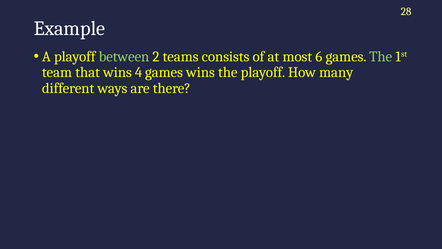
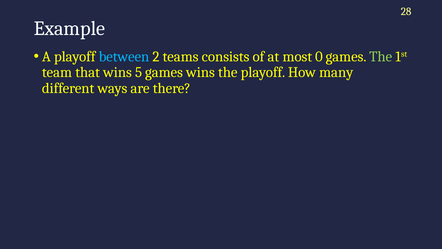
between colour: light green -> light blue (124, 56)
6: 6 -> 0 (319, 56)
4: 4 -> 5 (139, 72)
